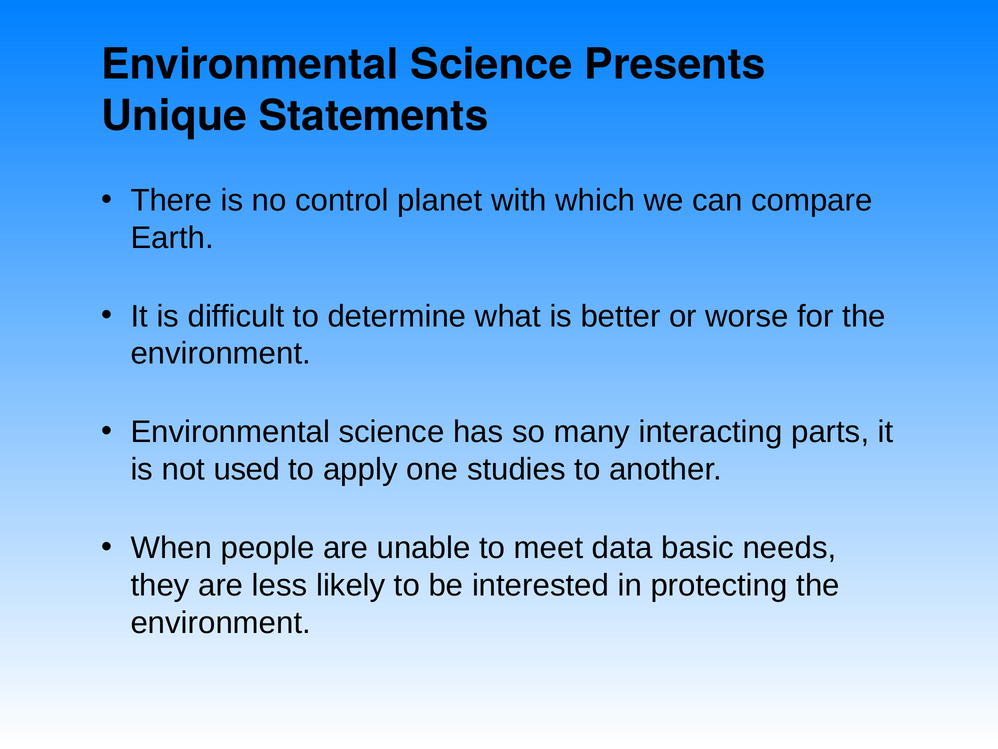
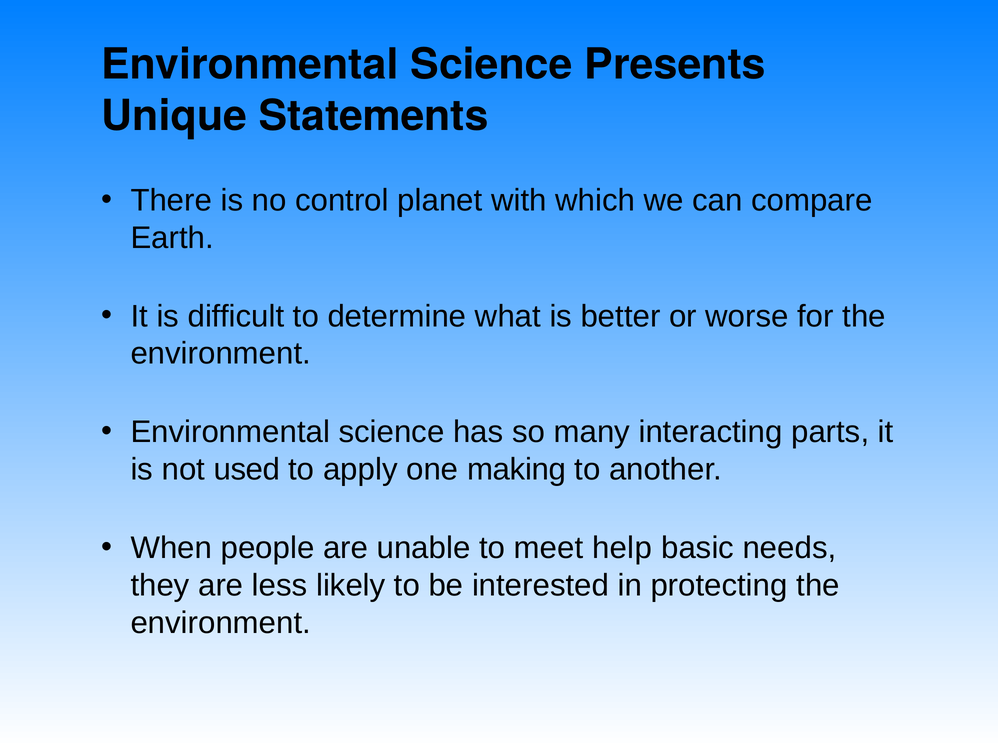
studies: studies -> making (517, 469)
data: data -> help (622, 548)
